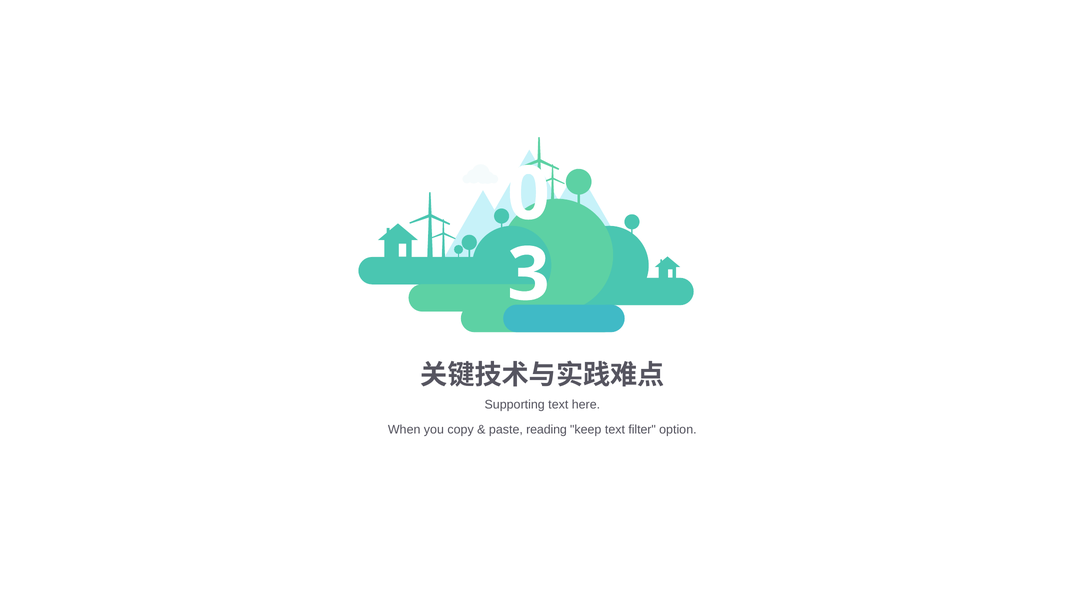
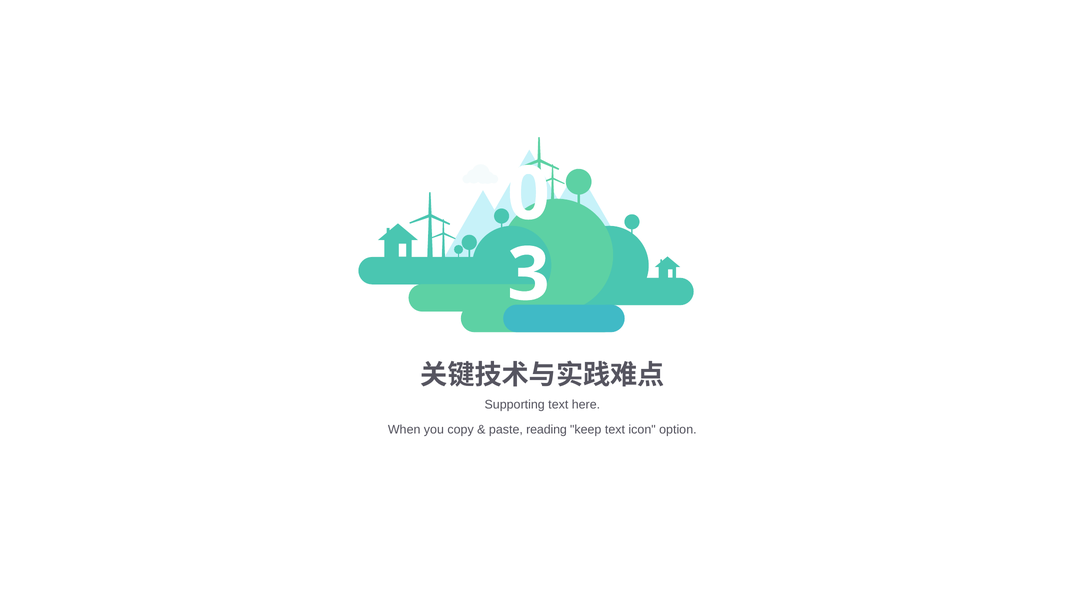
filter: filter -> icon (642, 429)
